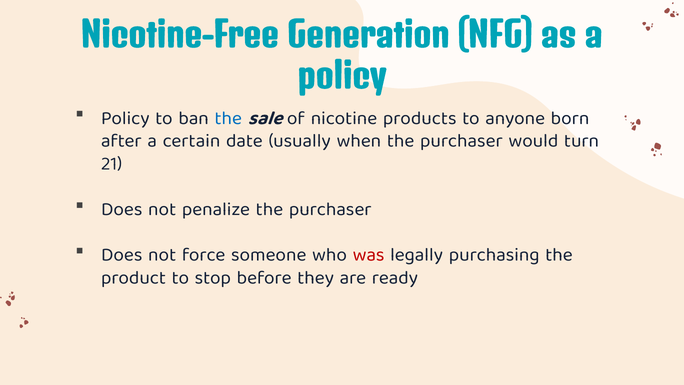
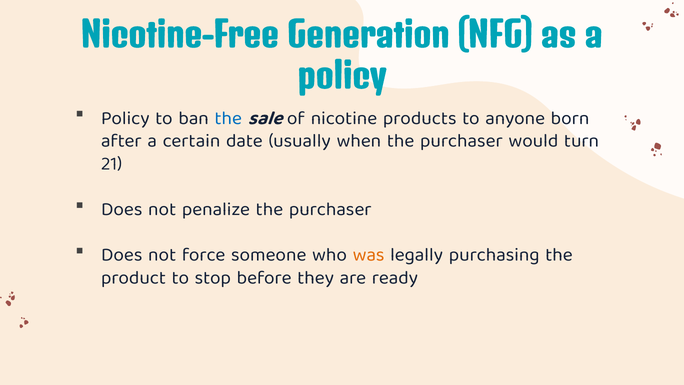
was colour: red -> orange (369, 255)
